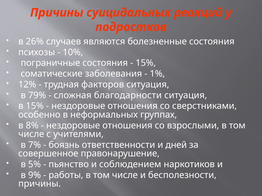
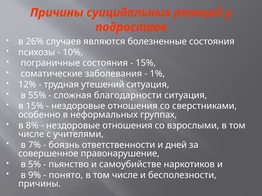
факторов: факторов -> утешений (103, 85)
79%: 79% -> 55% (37, 95)
соблюдением: соблюдением -> самоубийстве (130, 165)
работы: работы -> понято (66, 175)
